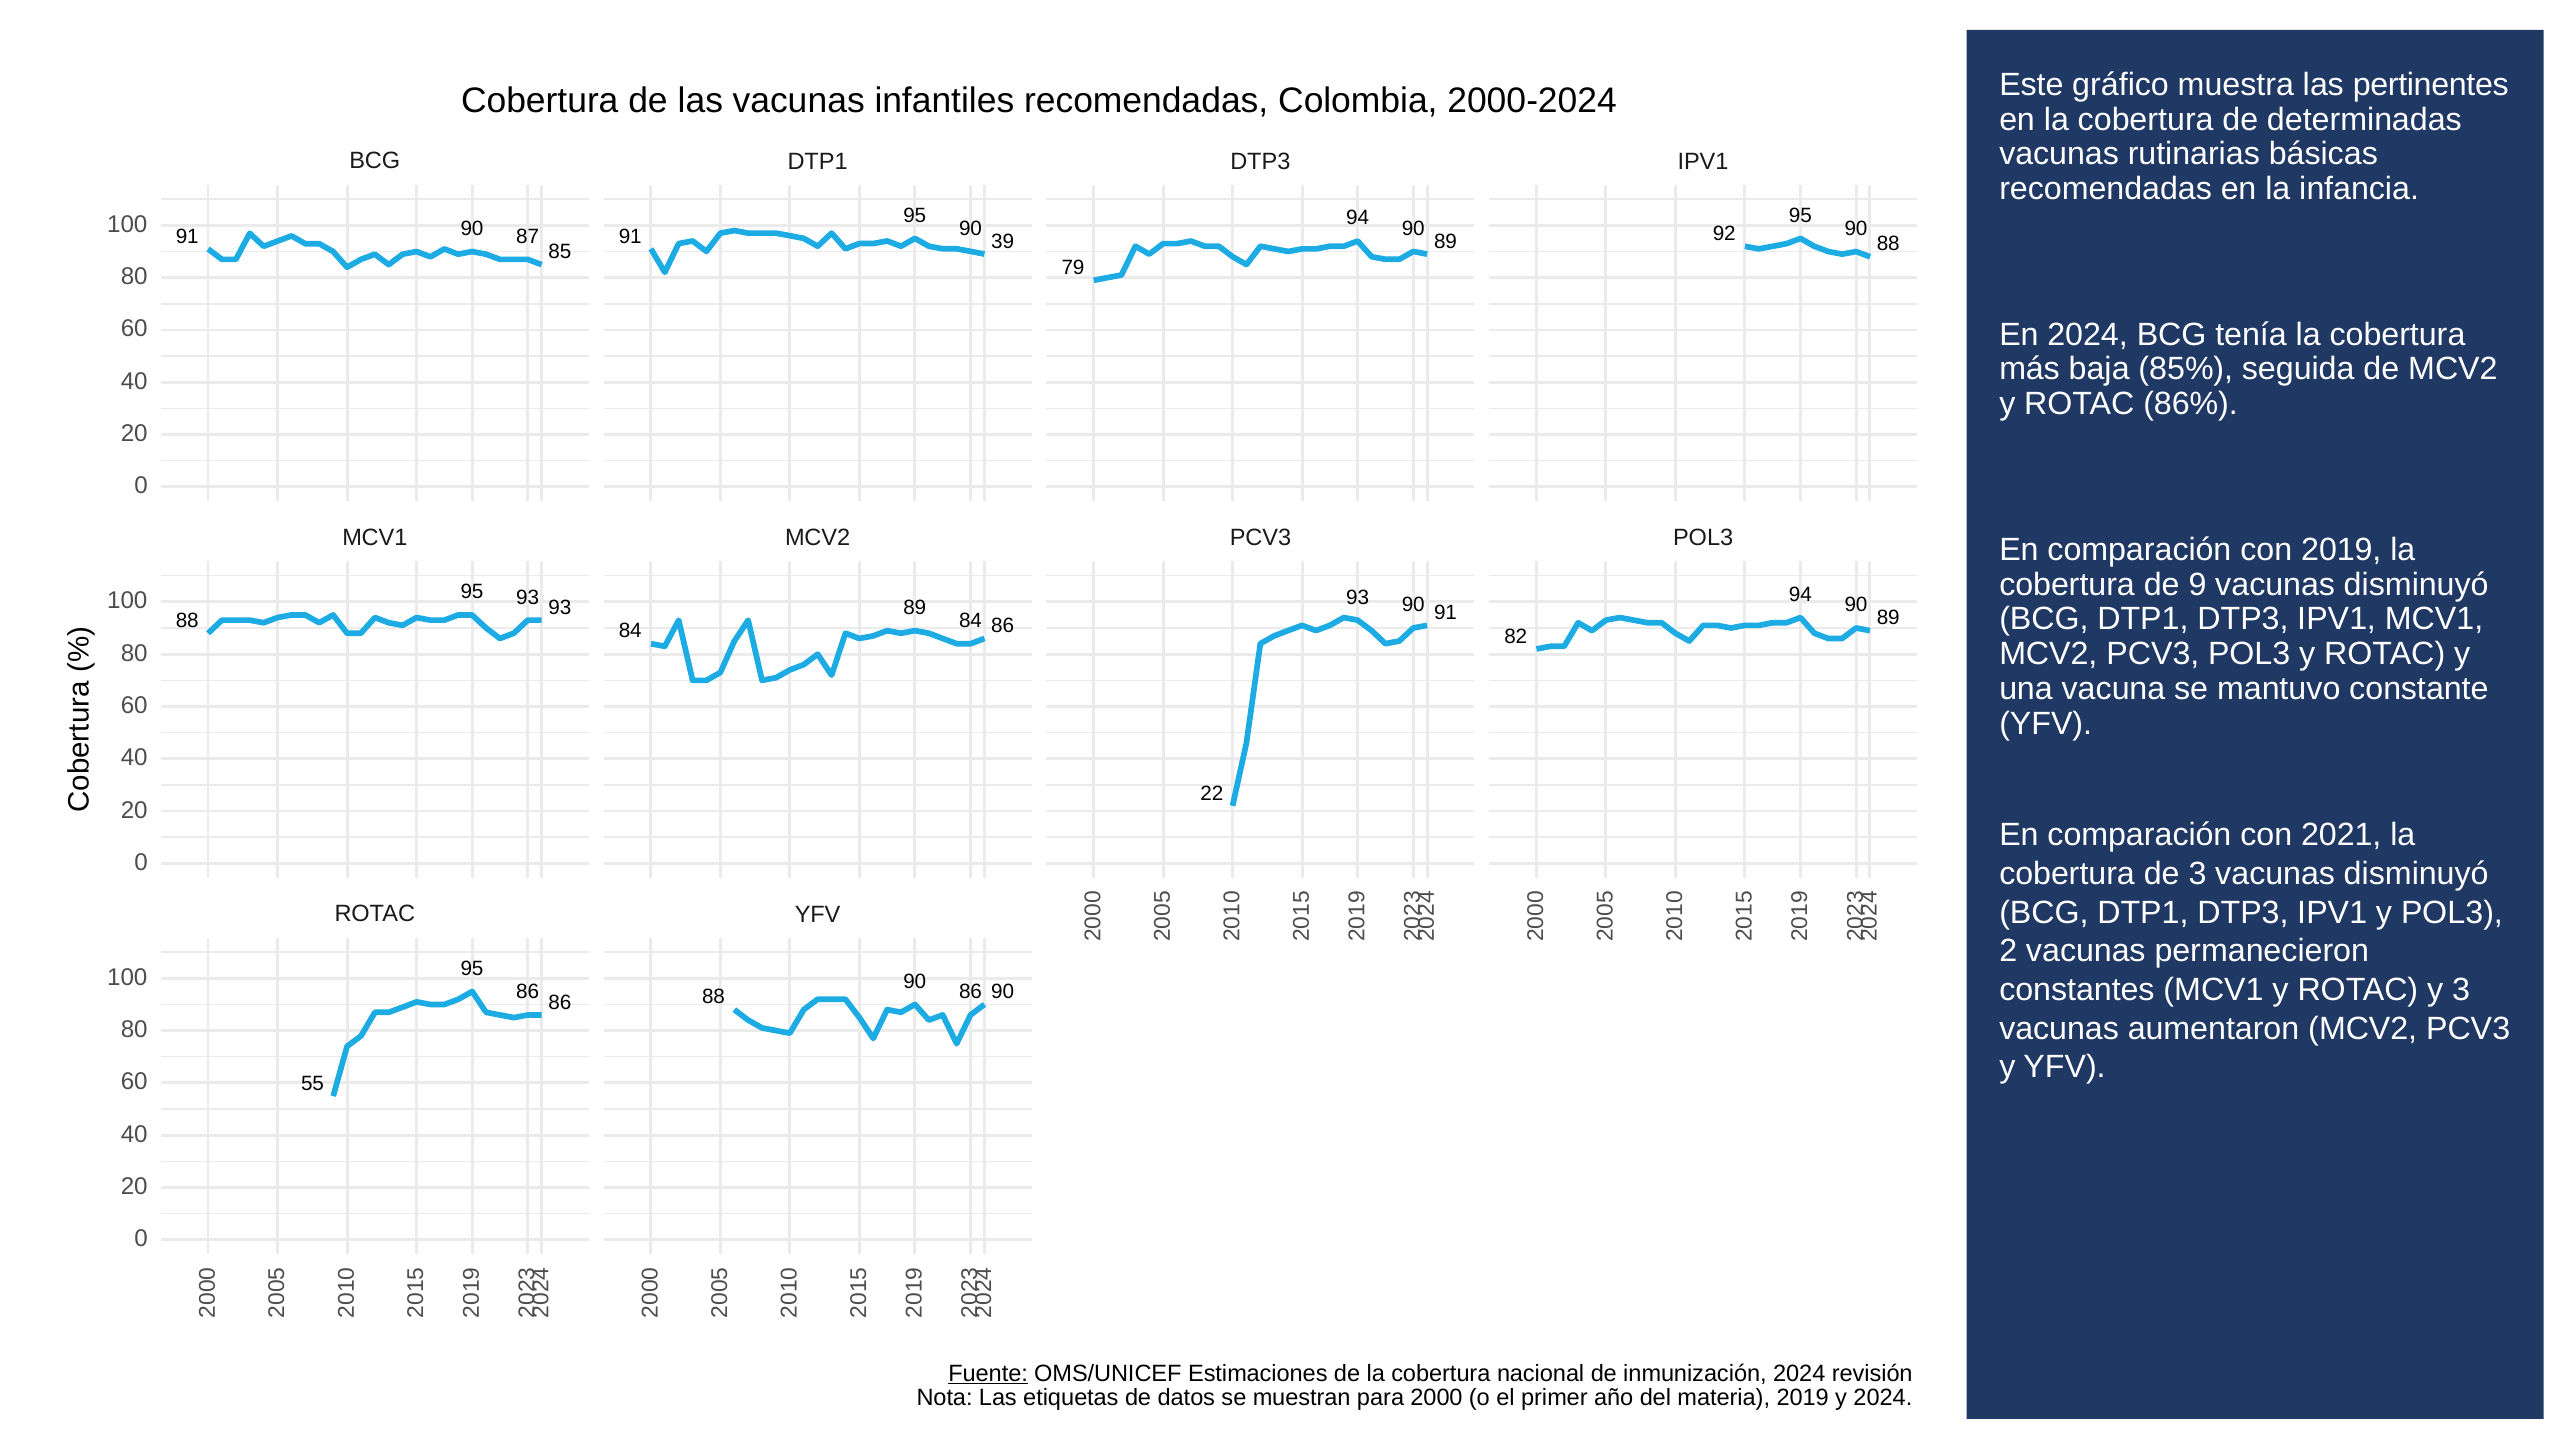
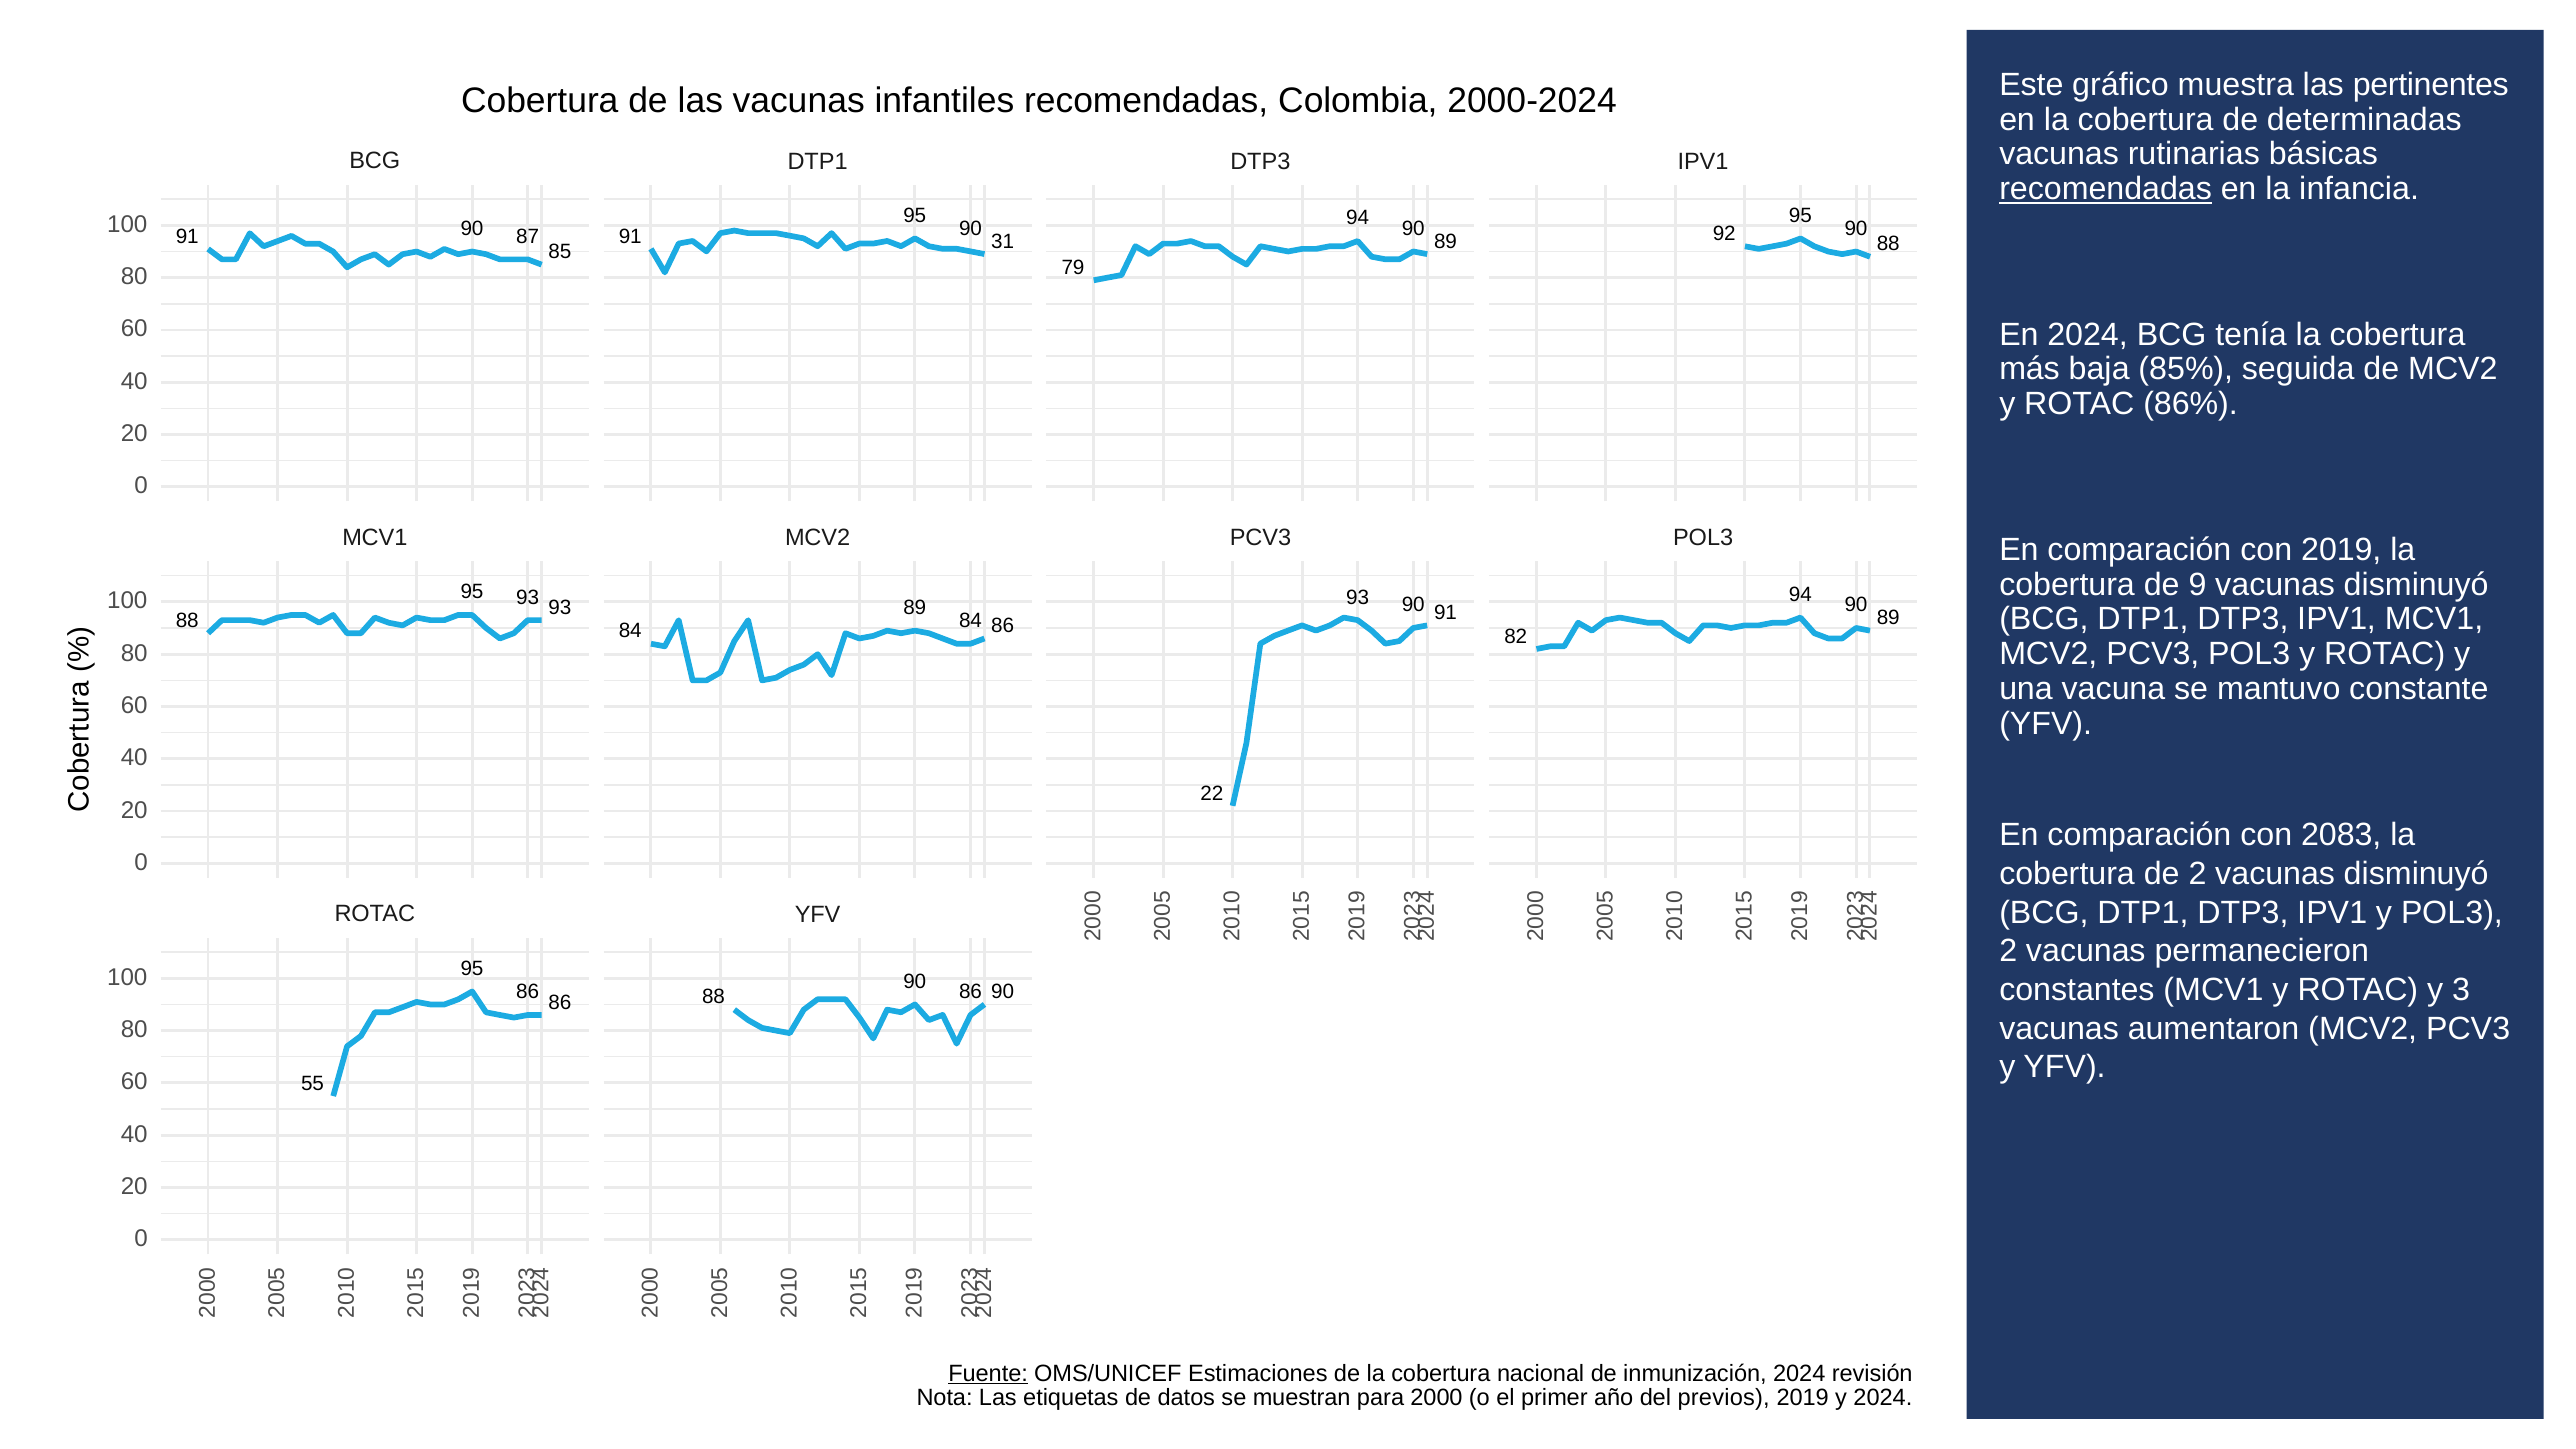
recomendadas underline: none -> present (2106, 189)
39: 39 -> 31 (1003, 241)
2021: 2021 -> 2083 (2341, 835)
de 3: 3 -> 2 (2197, 874)
materia: materia -> previos (1724, 1398)
